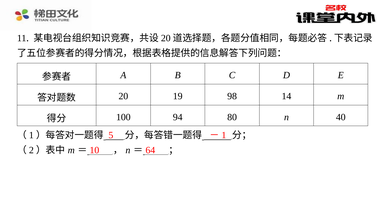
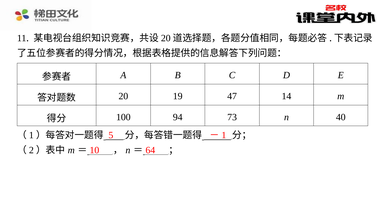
98: 98 -> 47 (232, 96)
80: 80 -> 73 (232, 117)
